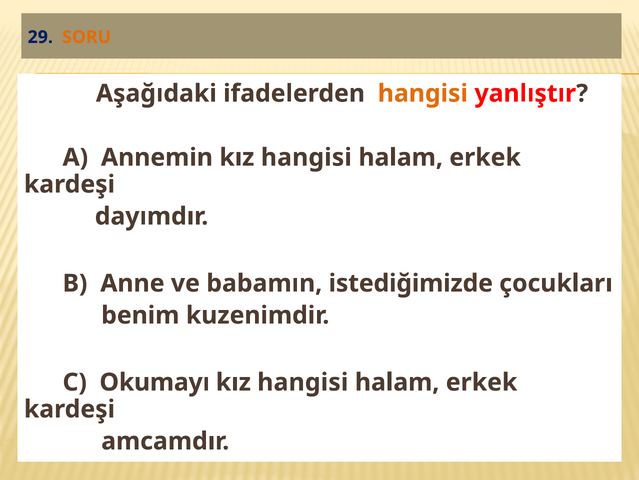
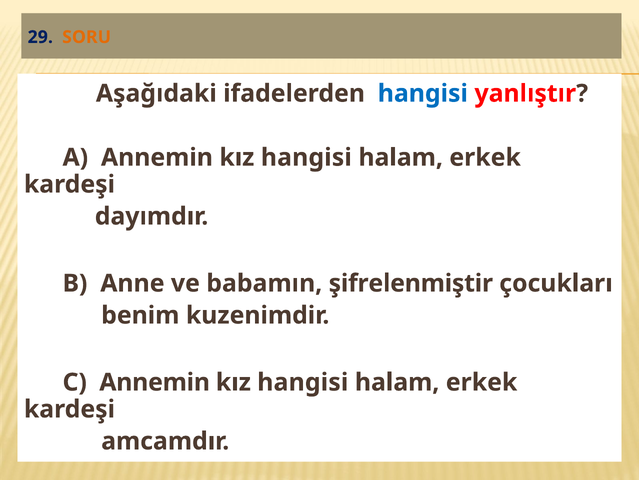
hangisi colour: orange -> blue (423, 93)
istediğimizde: istediğimizde -> şifrelenmiştir (411, 283)
C Okumayı: Okumayı -> Annemin (155, 382)
